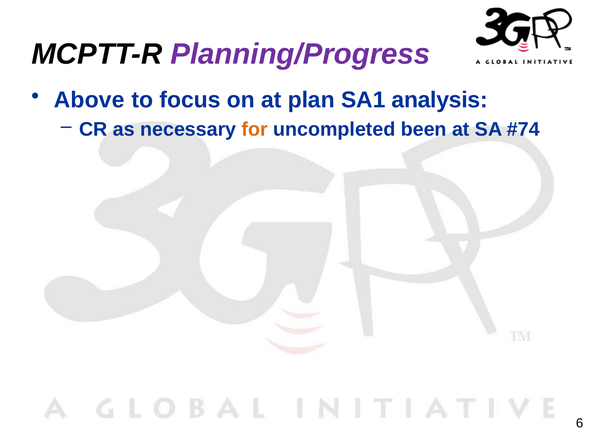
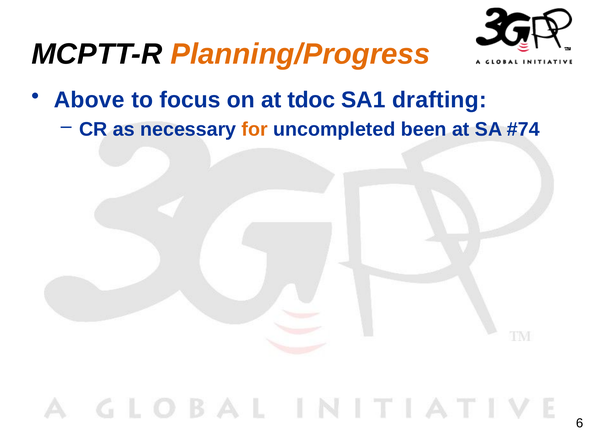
Planning/Progress colour: purple -> orange (300, 54)
plan: plan -> tdoc (311, 100)
analysis: analysis -> drafting (439, 100)
